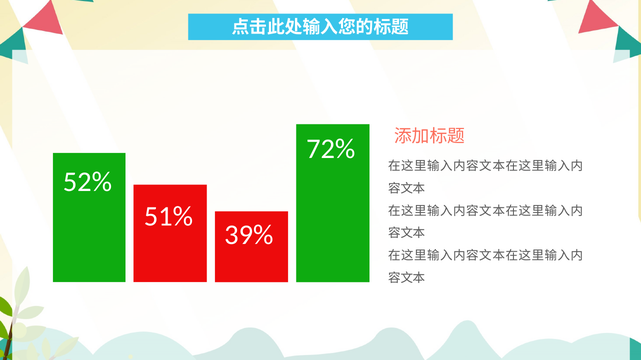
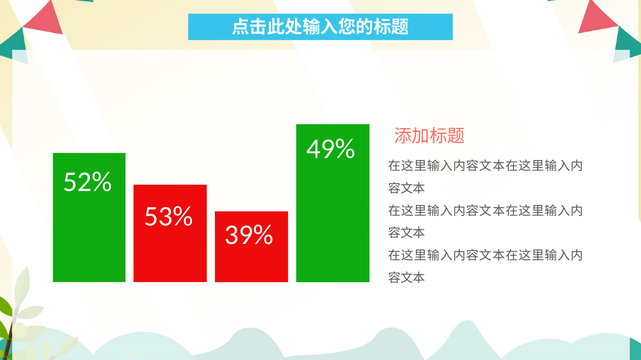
72%: 72% -> 49% (331, 149)
51%: 51% -> 53% (168, 217)
